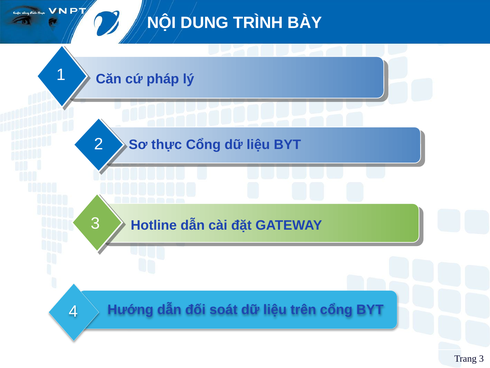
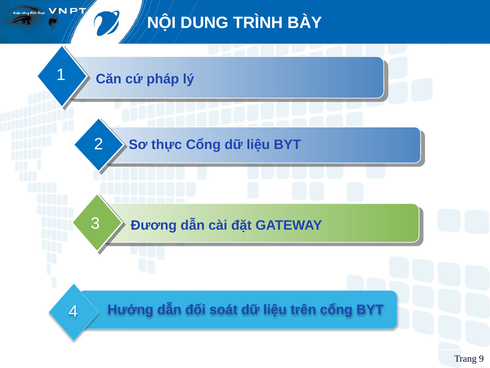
Hotline: Hotline -> Đương (154, 225)
Trang 3: 3 -> 9 (481, 358)
